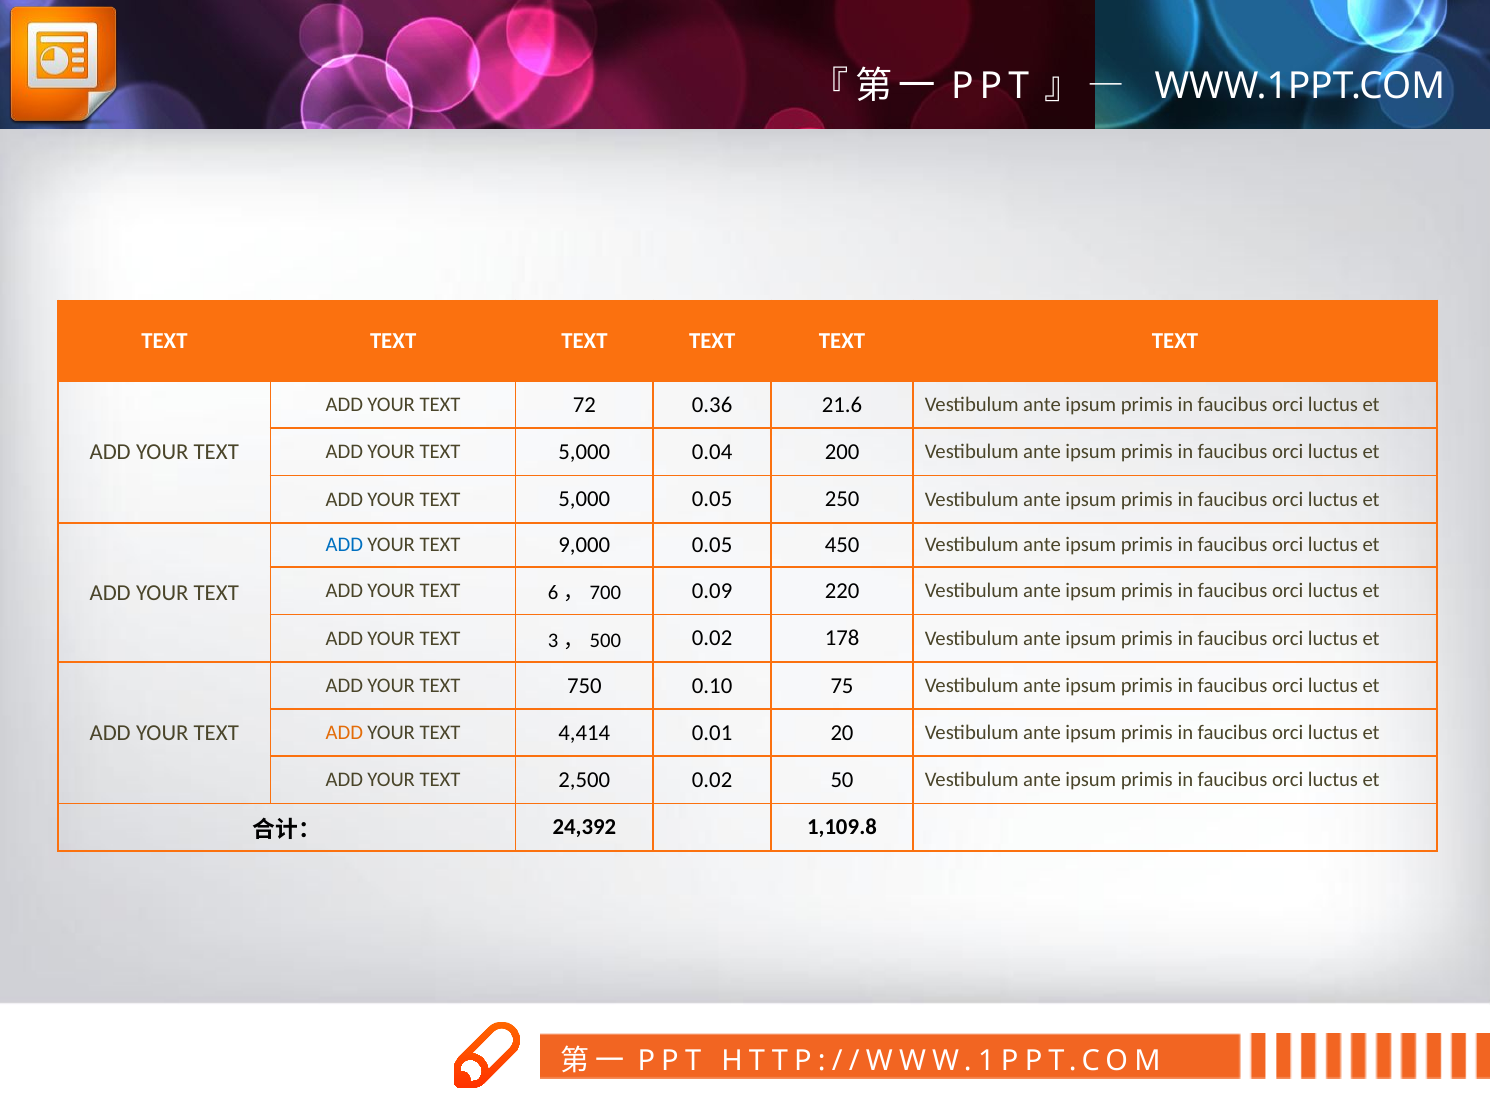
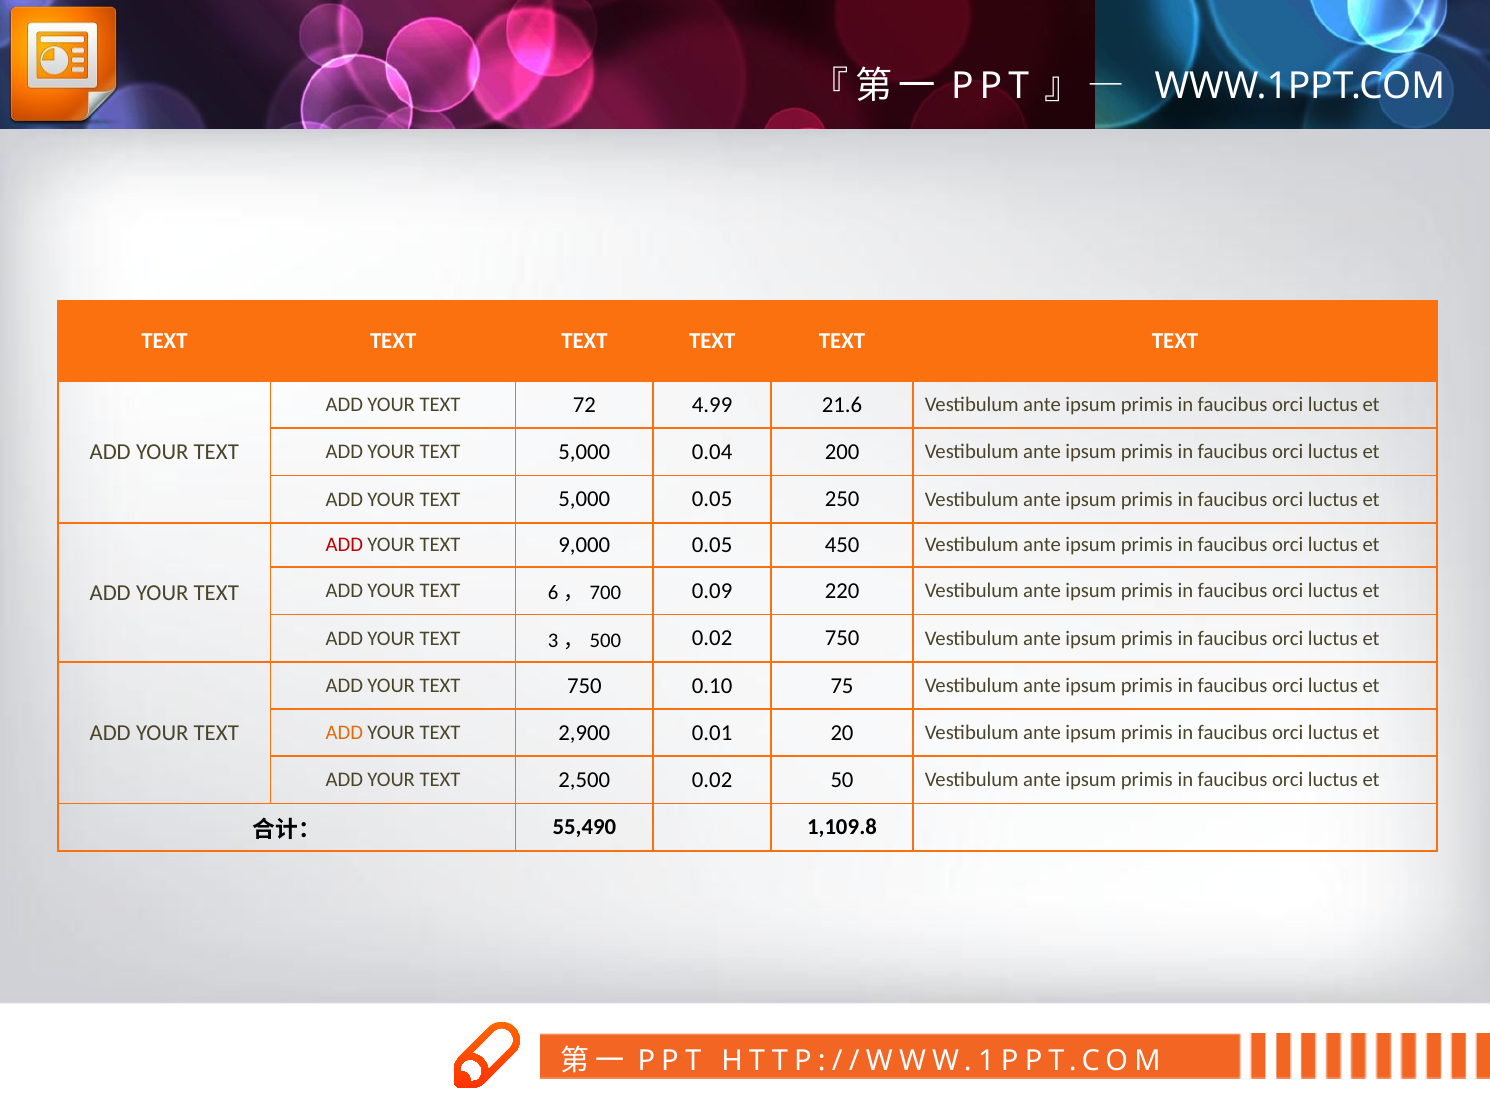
0.36: 0.36 -> 4.99 (712, 405)
ADD colour: blue -> red (344, 545)
0.02 178: 178 -> 750 (842, 639)
4,414: 4,414 -> 2,900 (584, 733)
24,392: 24,392 -> 55,490 (584, 828)
